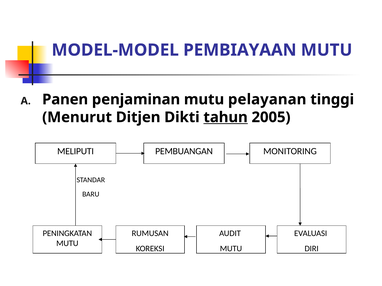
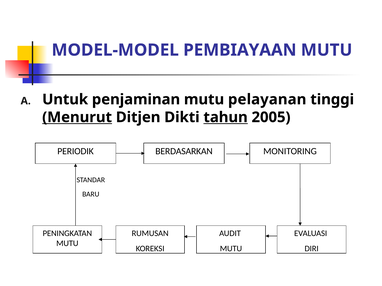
Panen: Panen -> Untuk (65, 100)
Menurut underline: none -> present (77, 117)
MELIPUTI: MELIPUTI -> PERIODIK (76, 152)
PEMBUANGAN: PEMBUANGAN -> BERDASARKAN (184, 152)
